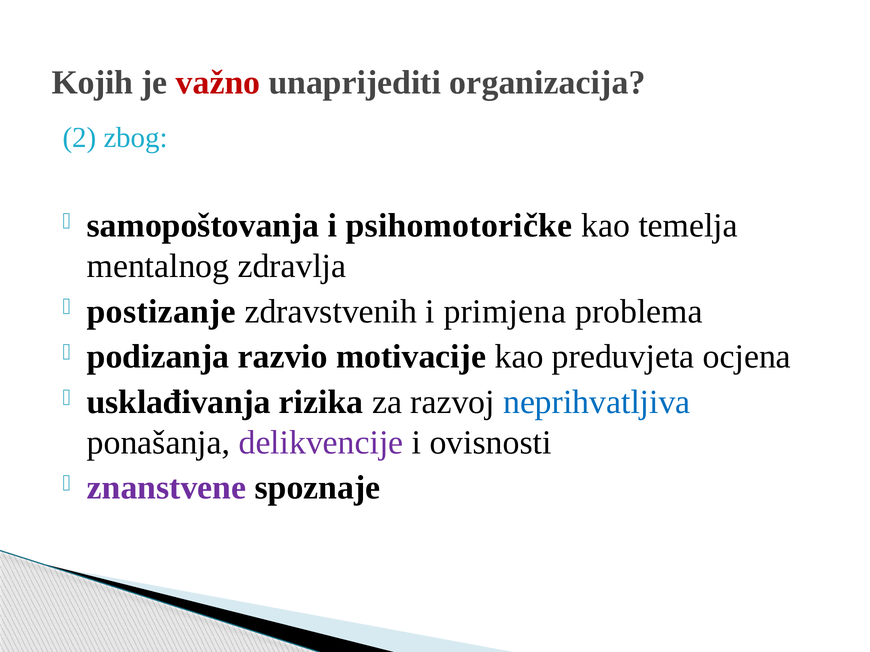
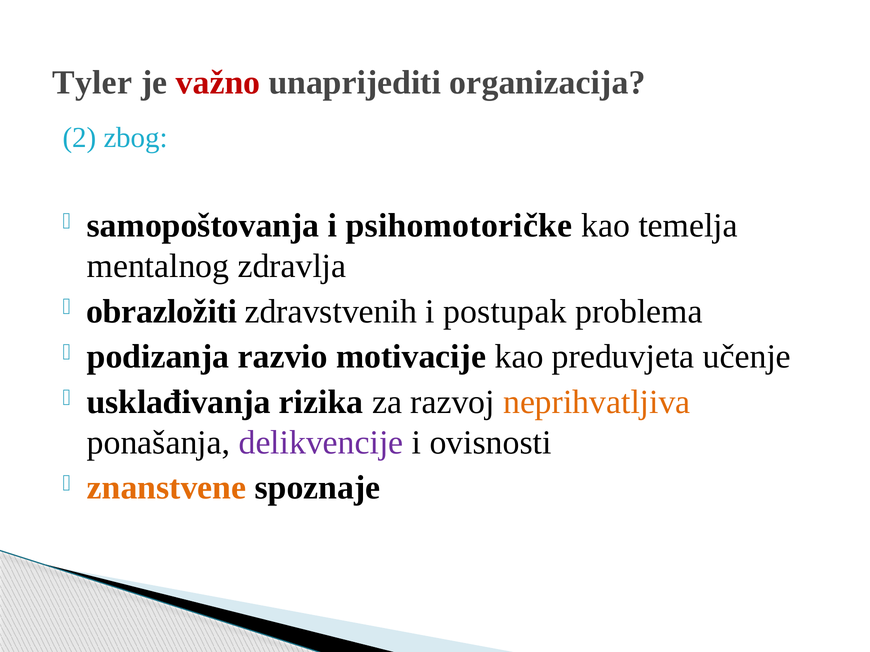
Kojih: Kojih -> Tyler (92, 83)
postizanje: postizanje -> obrazložiti (162, 312)
primjena: primjena -> postupak (505, 312)
ocjena: ocjena -> učenje (747, 357)
neprihvatljiva colour: blue -> orange (597, 402)
znanstvene colour: purple -> orange (167, 488)
